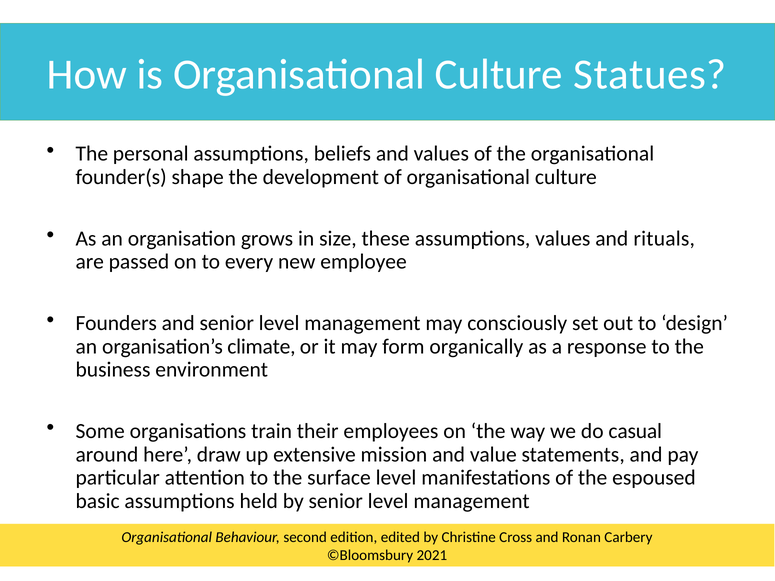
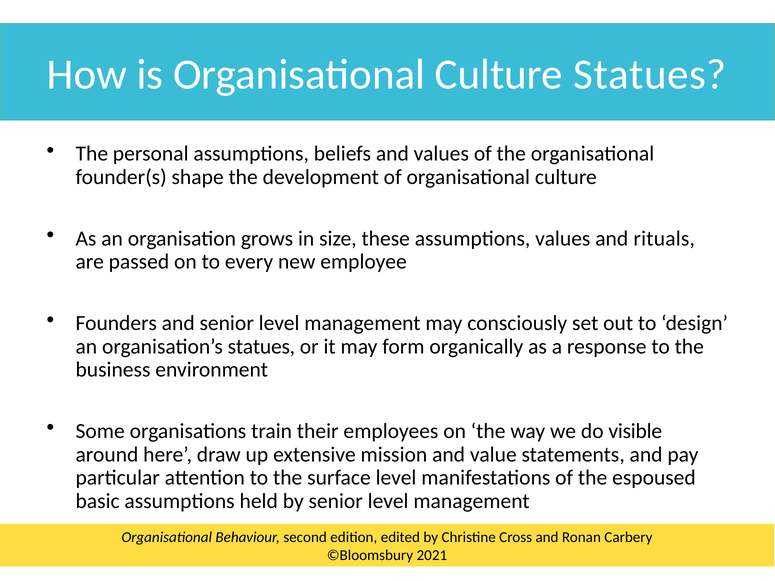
organisation’s climate: climate -> statues (261, 347)
casual: casual -> visible (635, 431)
